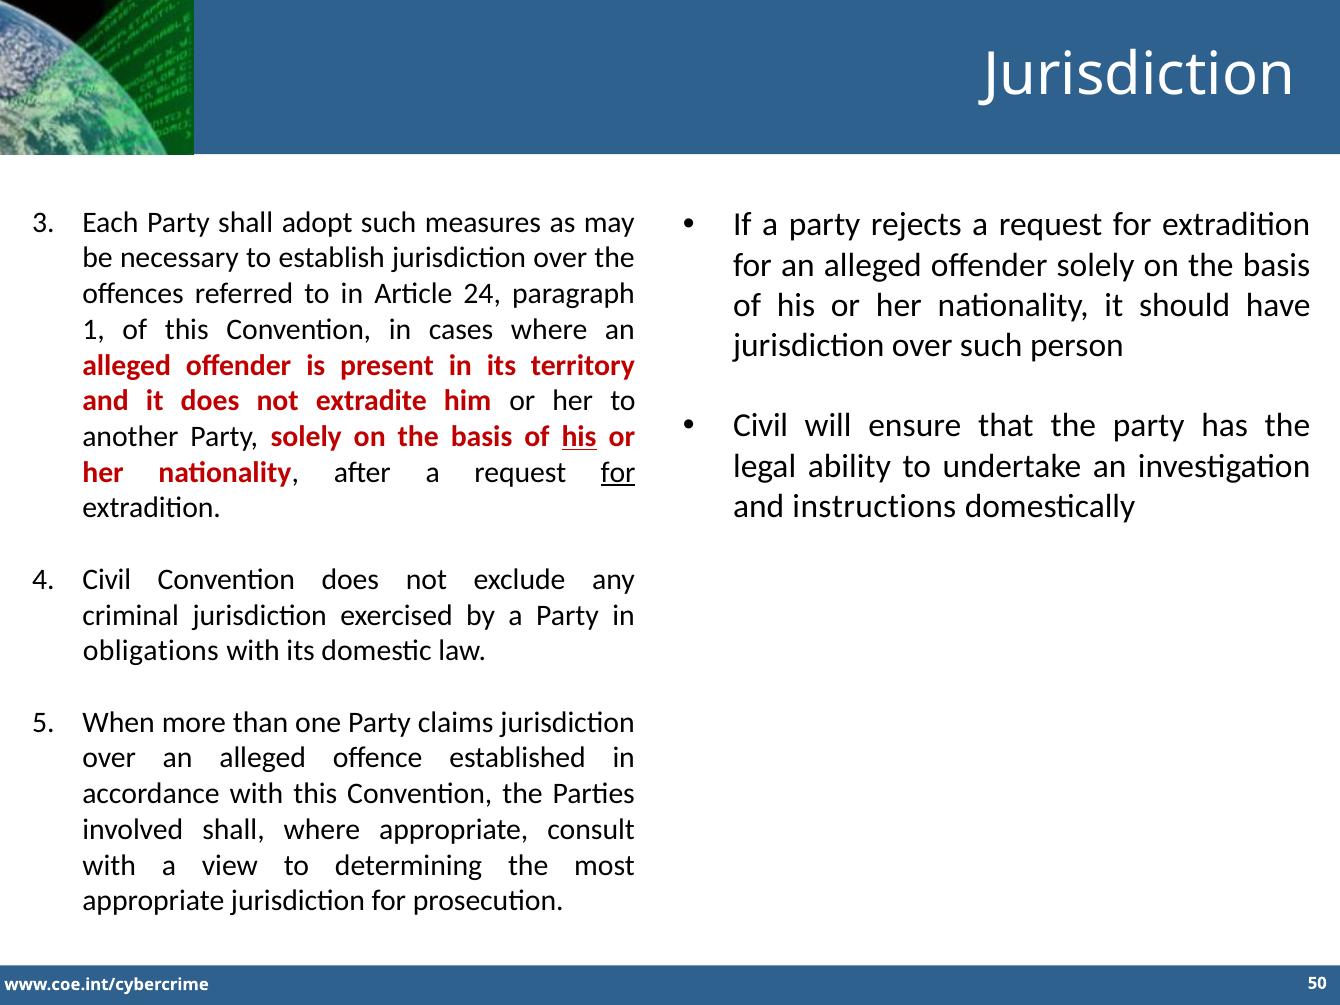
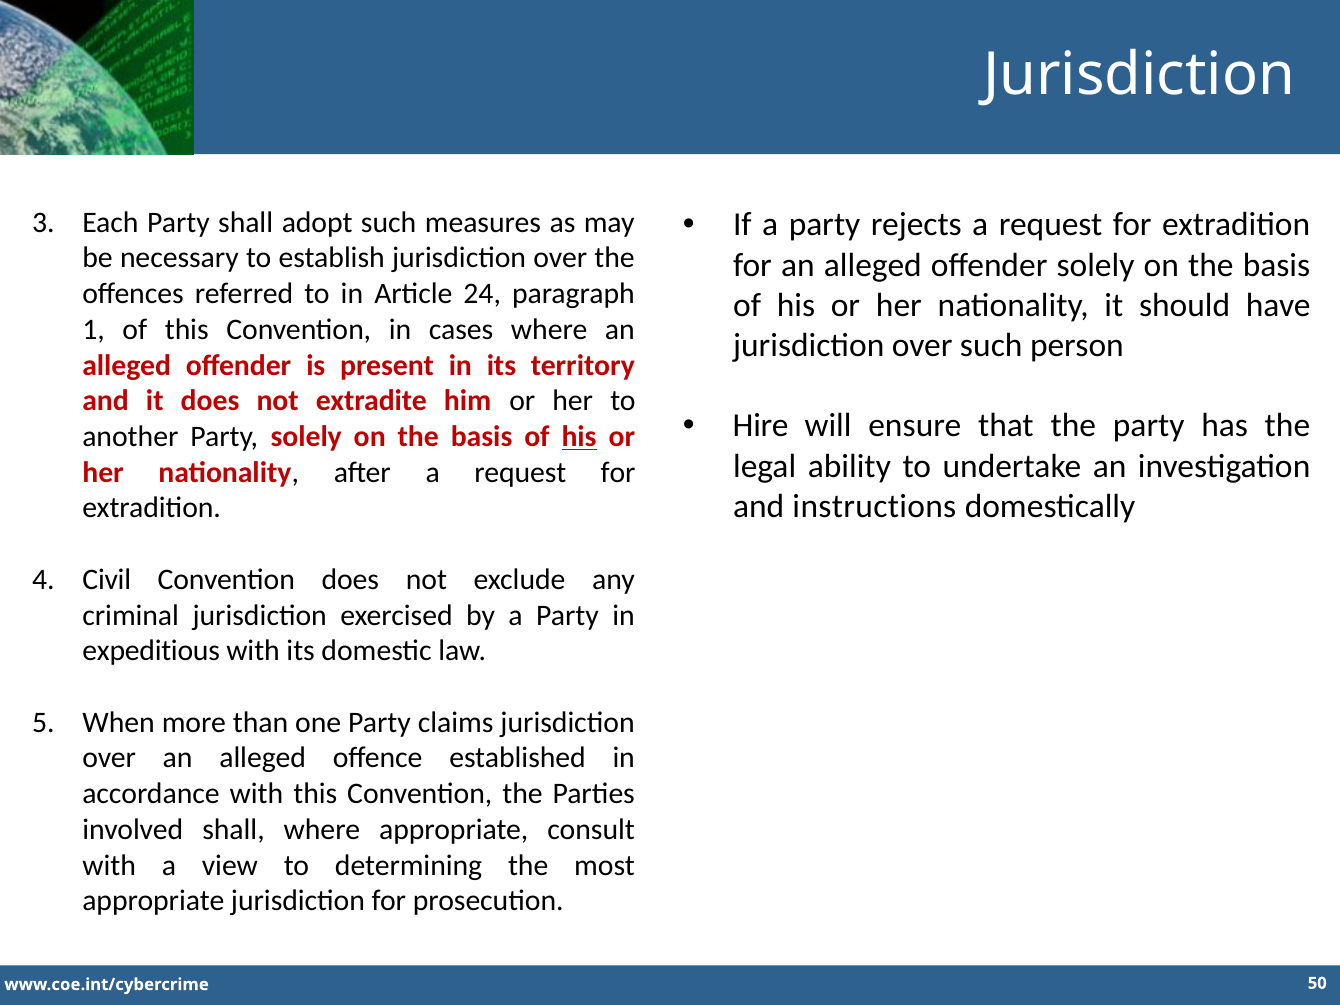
Civil: Civil -> Hire (761, 426)
for underline: present -> none (618, 472)
obligations: obligations -> expeditious (151, 651)
